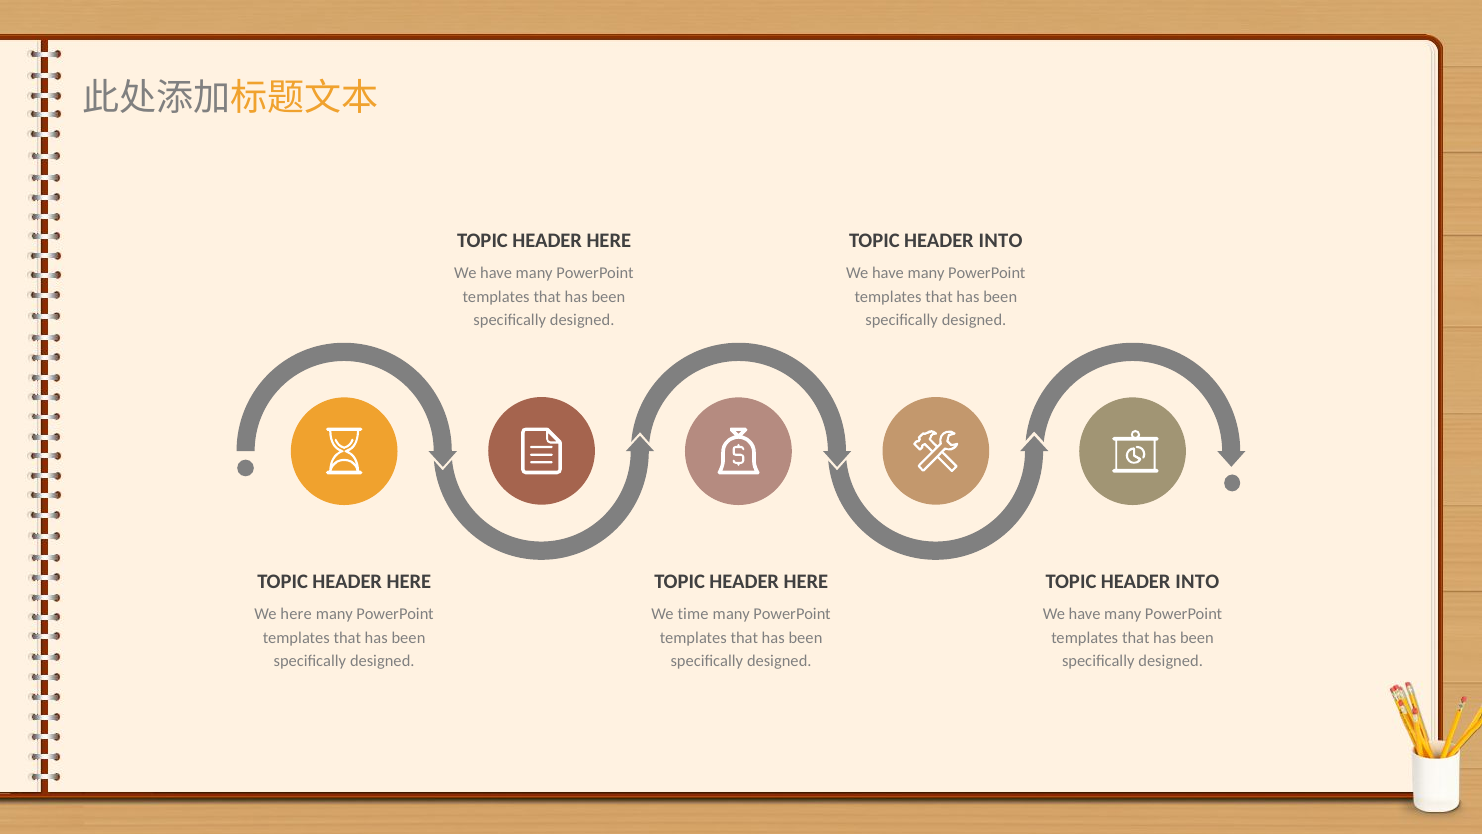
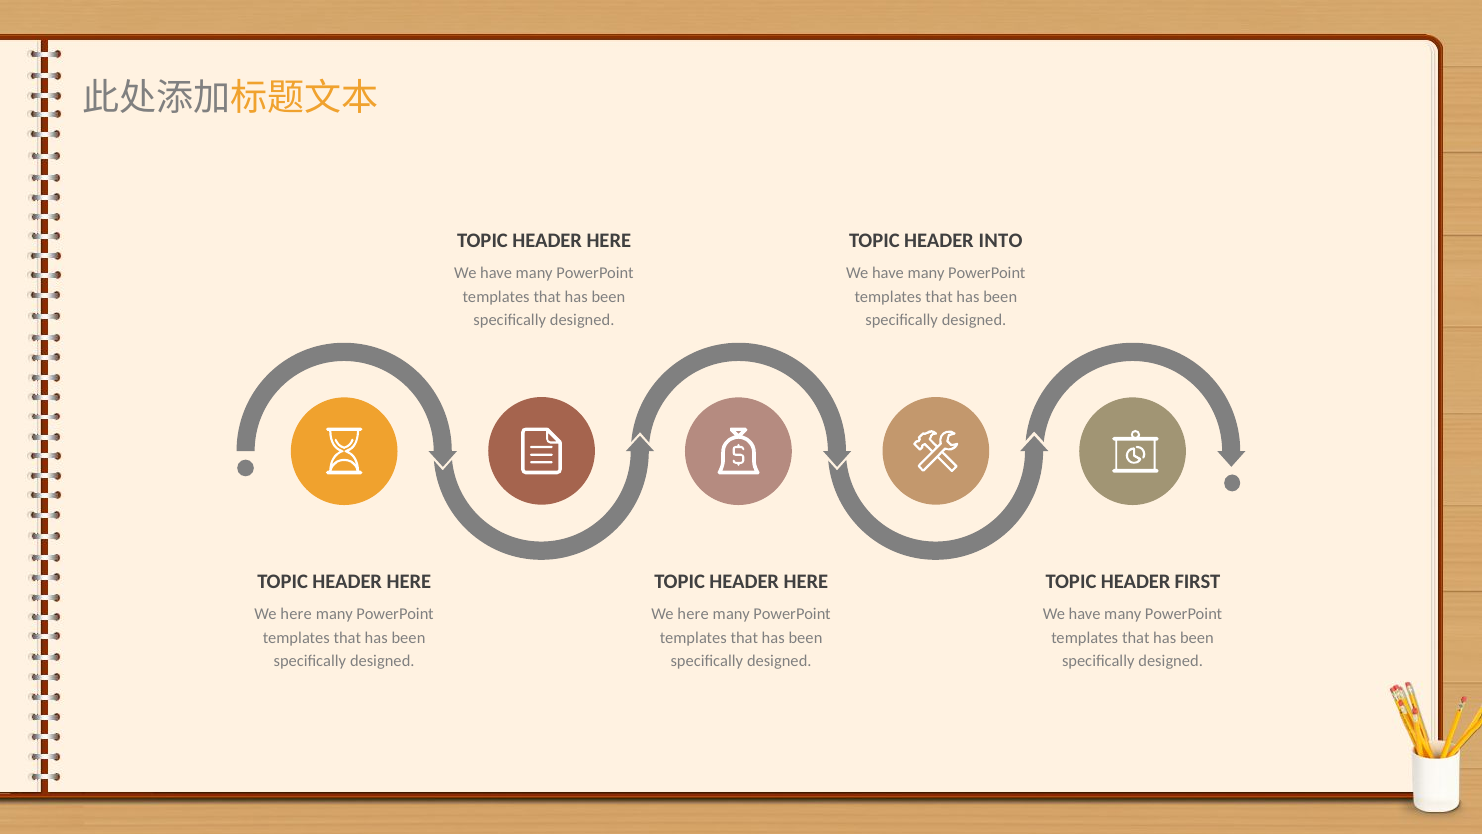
INTO: INTO -> FIRST (1198, 582)
time: time -> here (693, 614)
